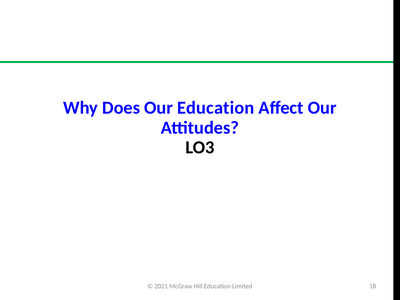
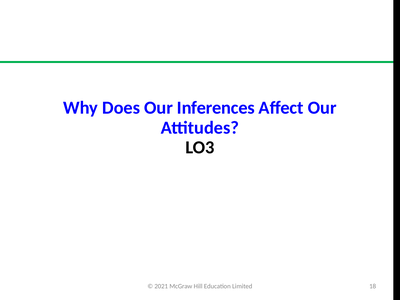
Our Education: Education -> Inferences (216, 108)
